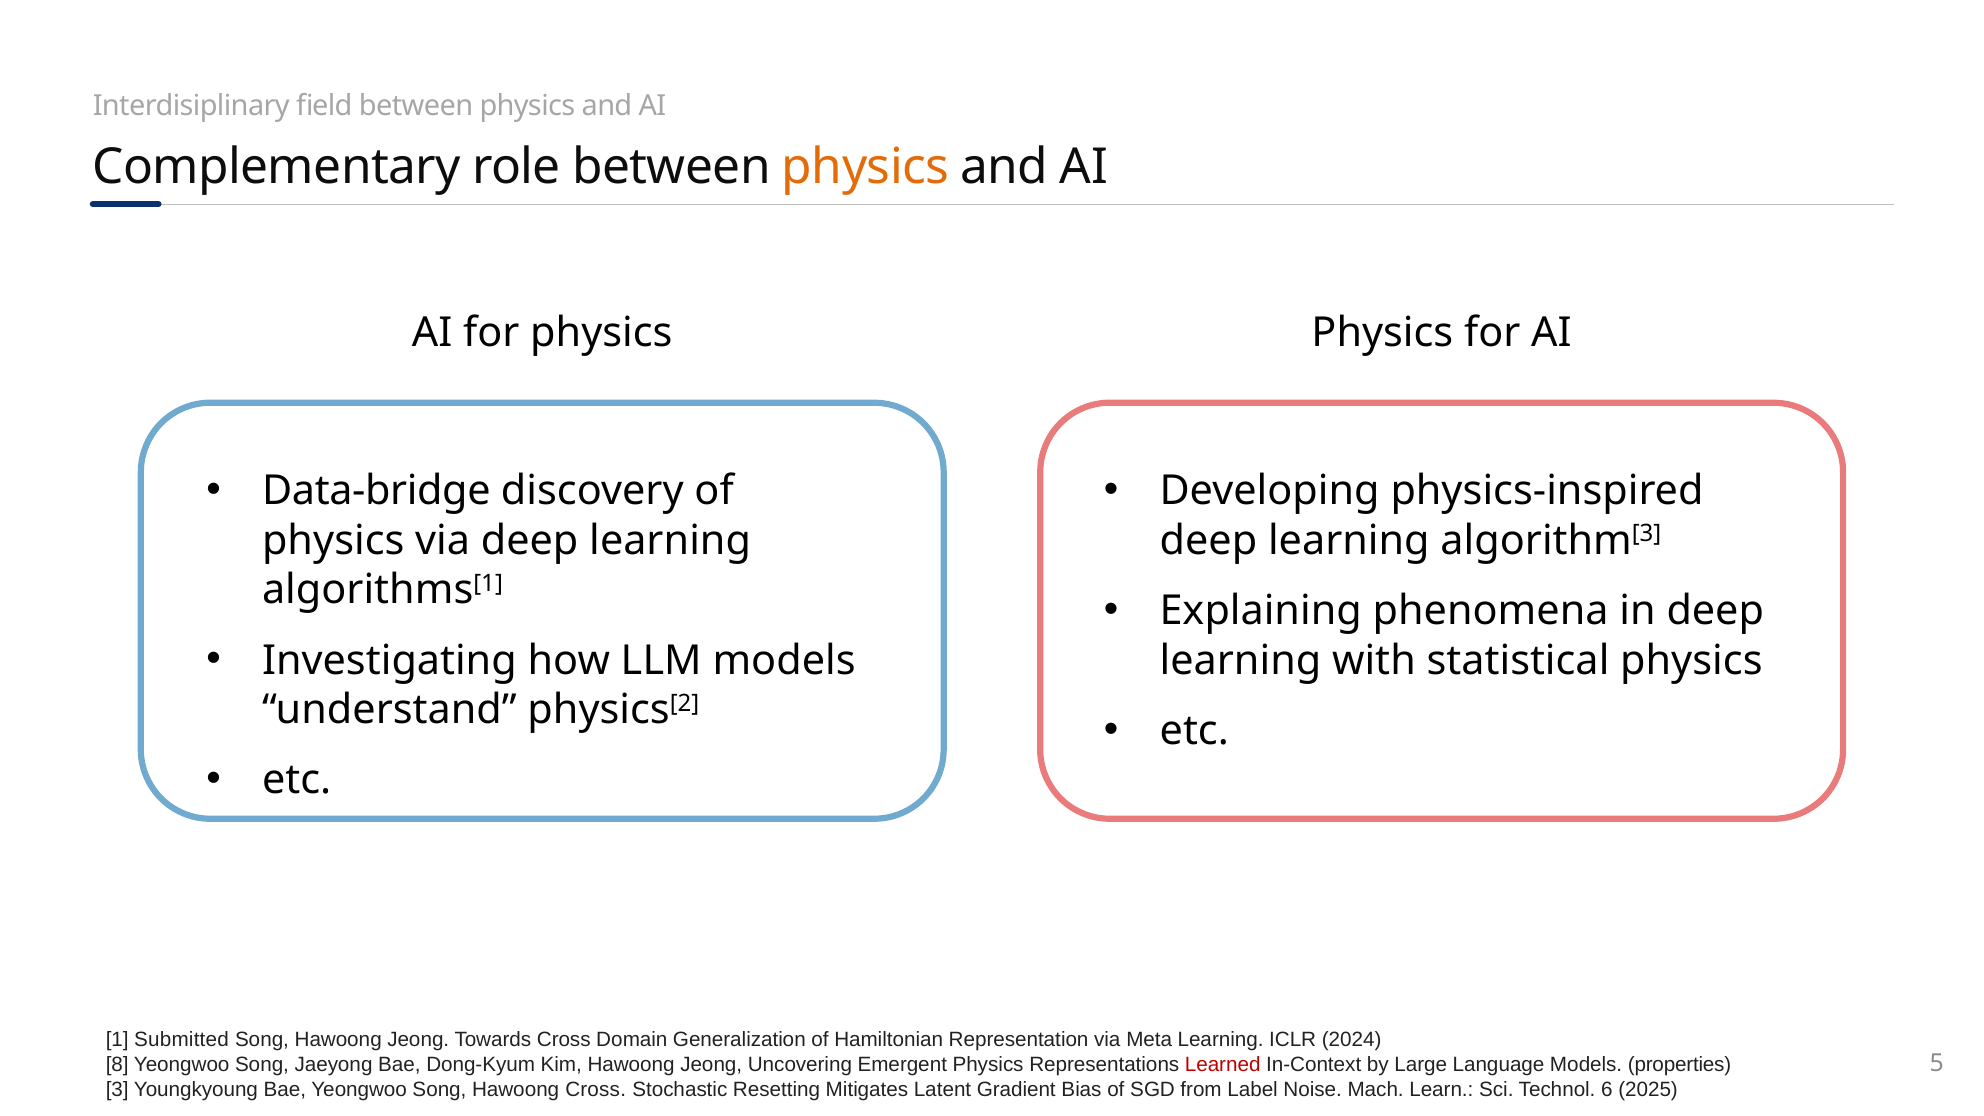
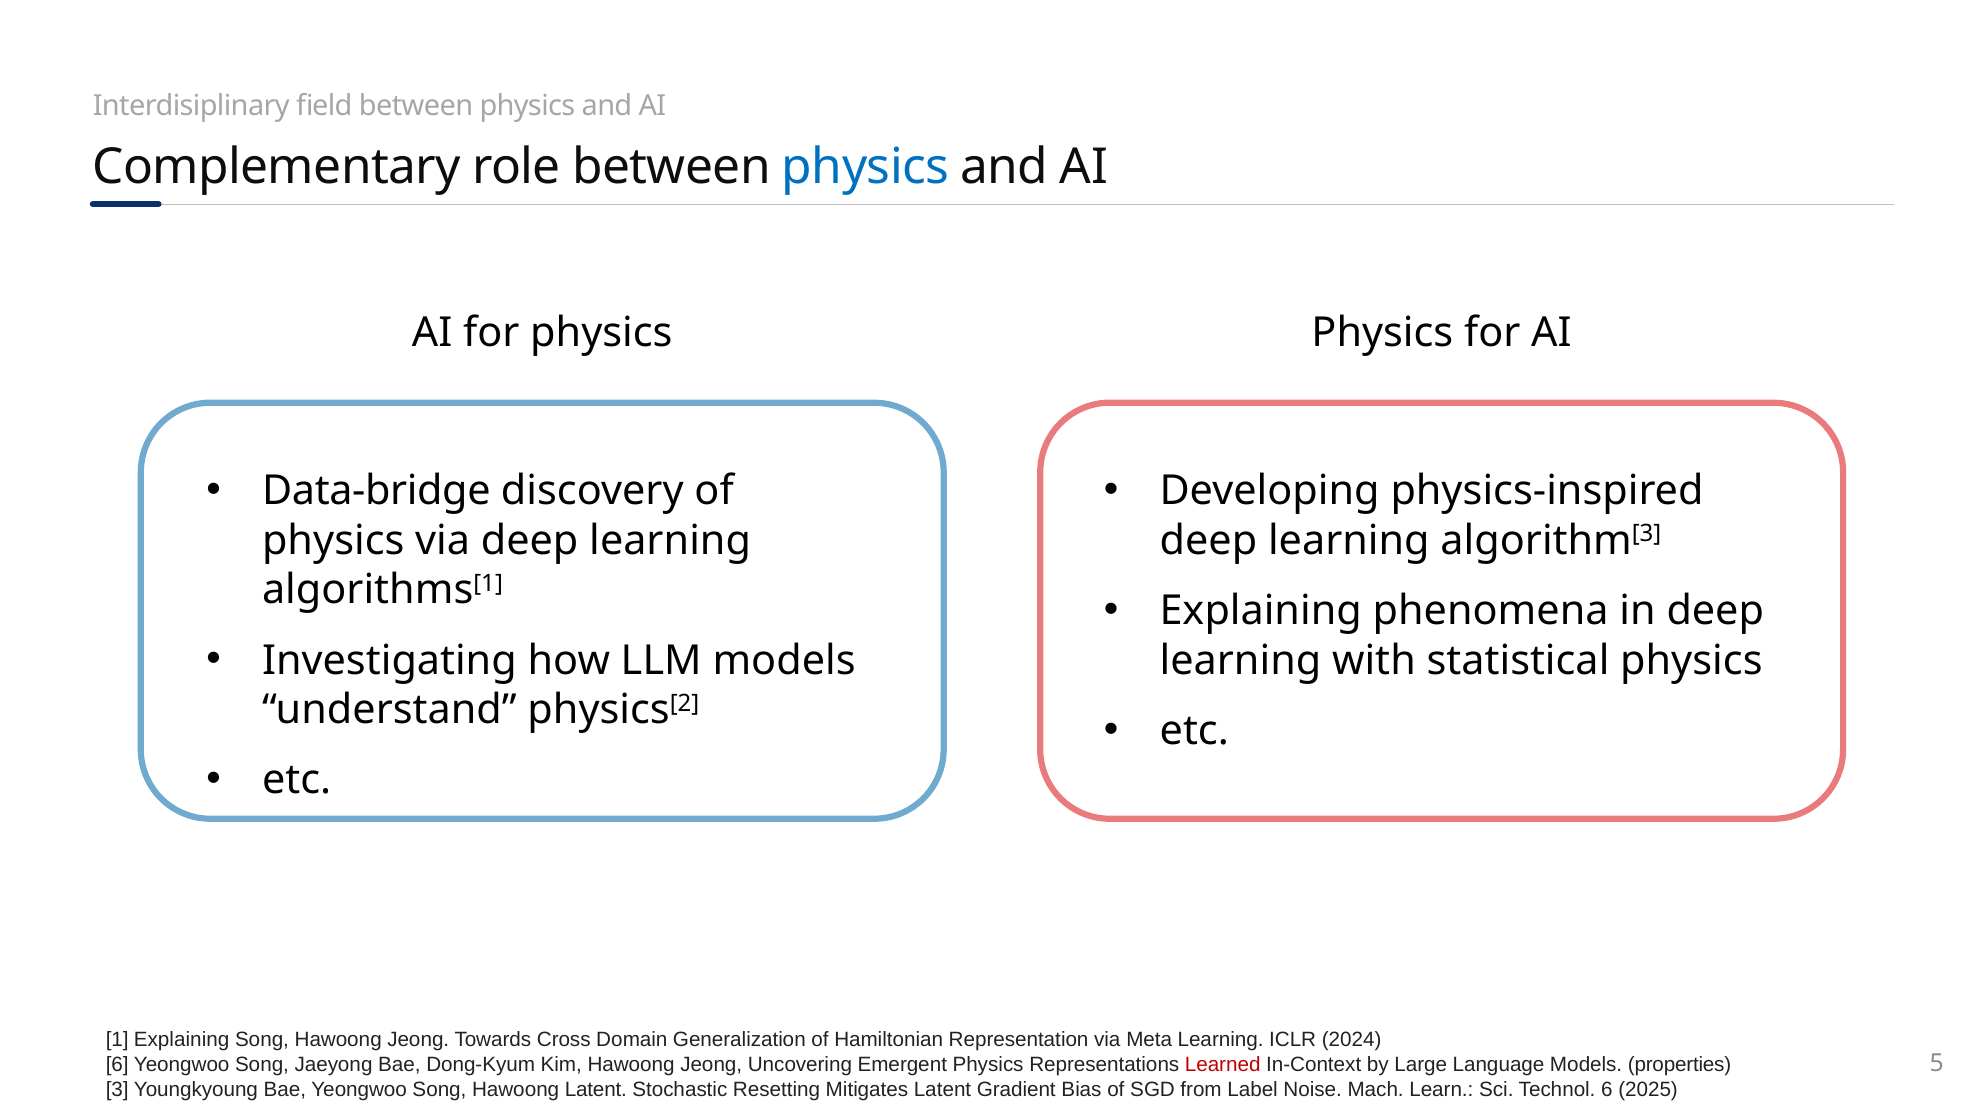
physics colour: orange -> blue (866, 167)
1 Submitted: Submitted -> Explaining (182, 1040)
8: 8 -> 6 (117, 1065)
Hawoong Cross: Cross -> Latent (596, 1090)
